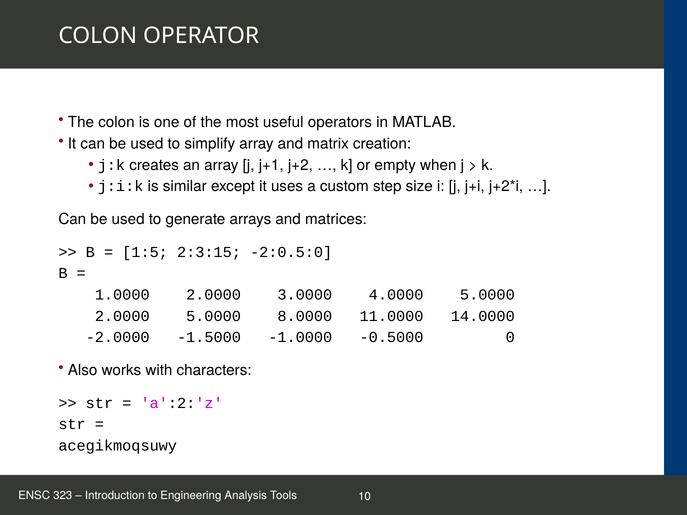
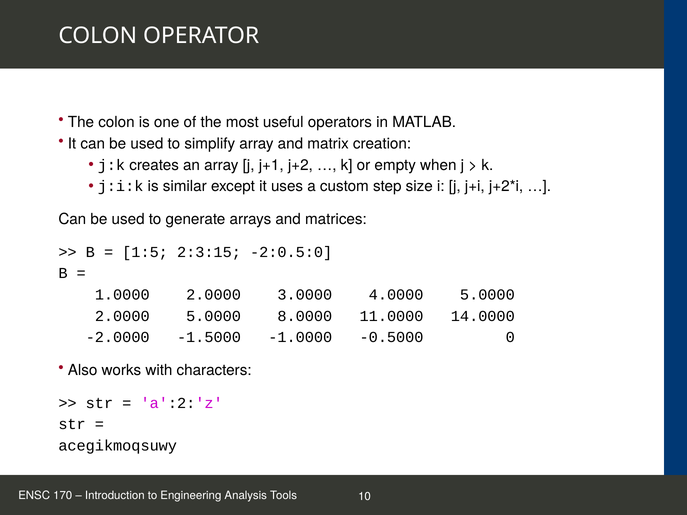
323: 323 -> 170 (63, 496)
